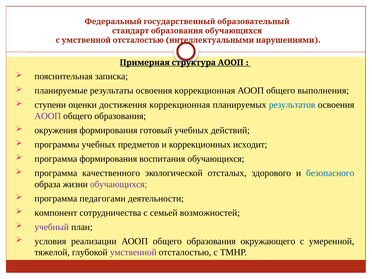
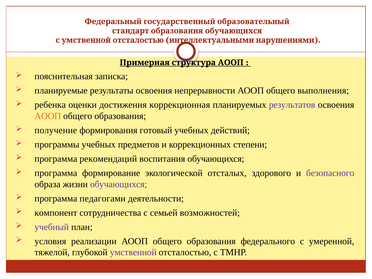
освоения коррекционная: коррекционная -> непрерывности (205, 91)
ступени: ступени -> ребенка (50, 105)
результатов colour: blue -> purple (292, 105)
АООП colour: purple -> orange (48, 116)
окружения: окружения -> получение (56, 130)
исходит: исходит -> степени (250, 145)
программа формирования: формирования -> рекомендаций (108, 159)
качественного: качественного -> формирование (111, 173)
безопасного colour: blue -> purple (330, 173)
окружающего: окружающего -> федерального (268, 241)
